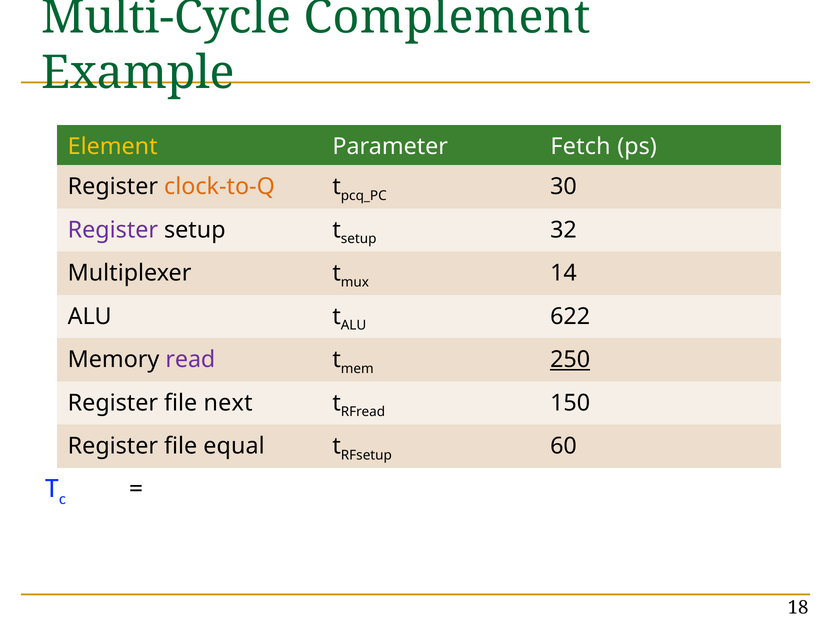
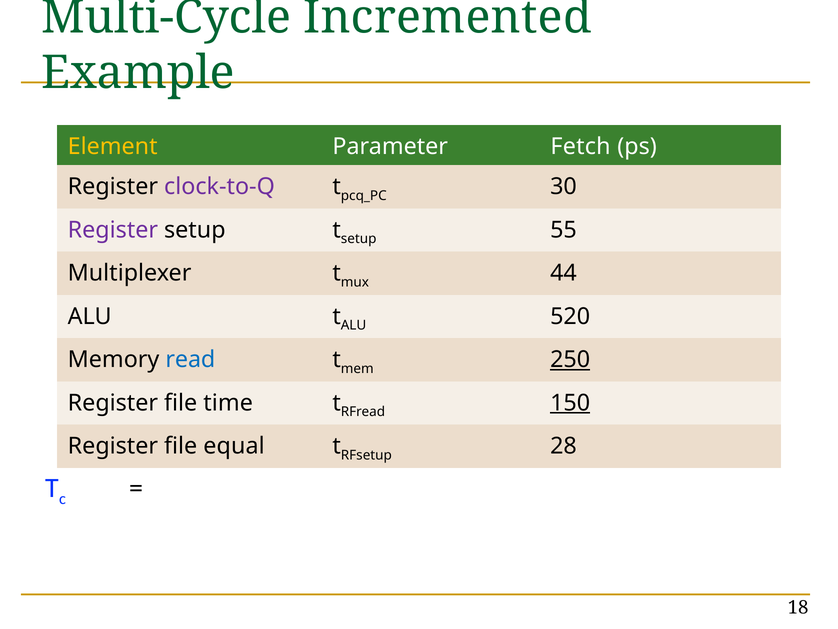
Complement: Complement -> Incremented (447, 17)
clock-to-Q colour: orange -> purple (219, 187)
32: 32 -> 55 (563, 230)
14: 14 -> 44 (563, 273)
622: 622 -> 520 (570, 316)
read colour: purple -> blue (190, 359)
next: next -> time (228, 403)
150 underline: none -> present (570, 403)
60: 60 -> 28 (563, 446)
